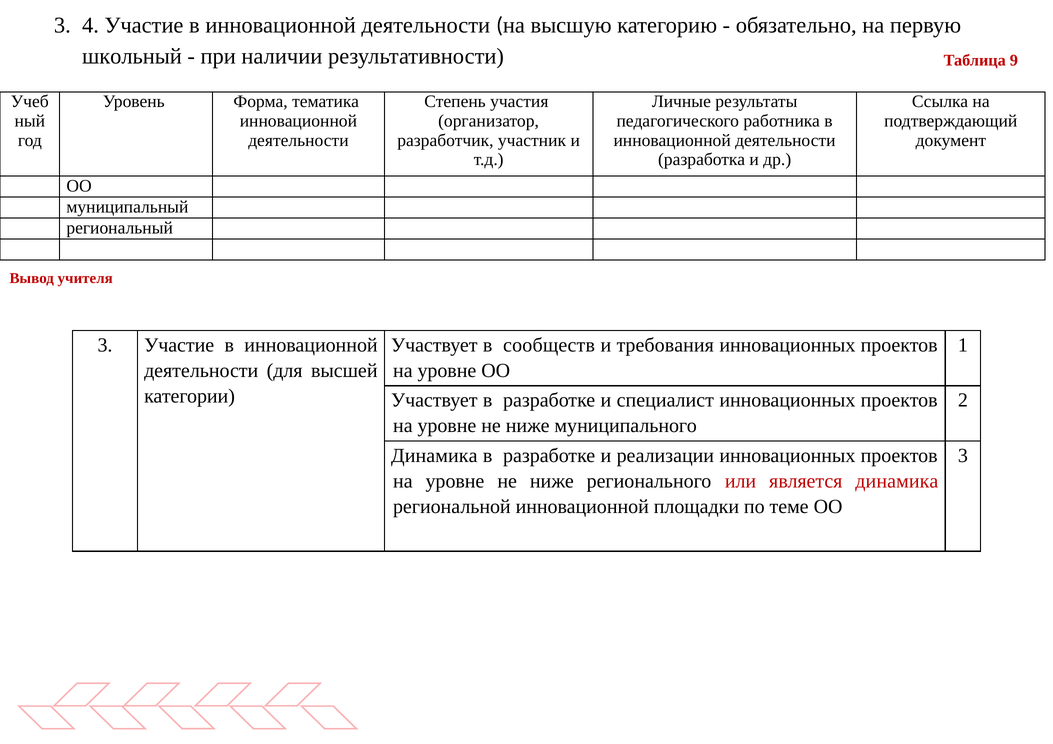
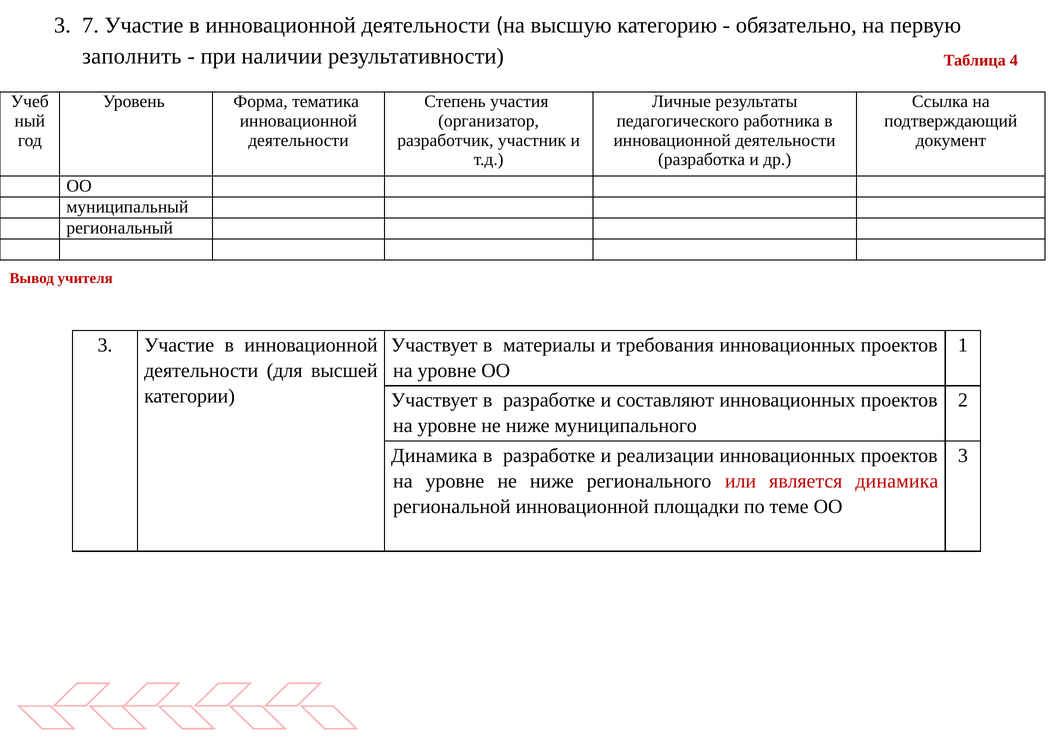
4: 4 -> 7 (90, 25)
школьный: школьный -> заполнить (132, 56)
9: 9 -> 4 (1014, 60)
сообществ: сообществ -> материалы (549, 345)
специалист: специалист -> составляют (665, 401)
